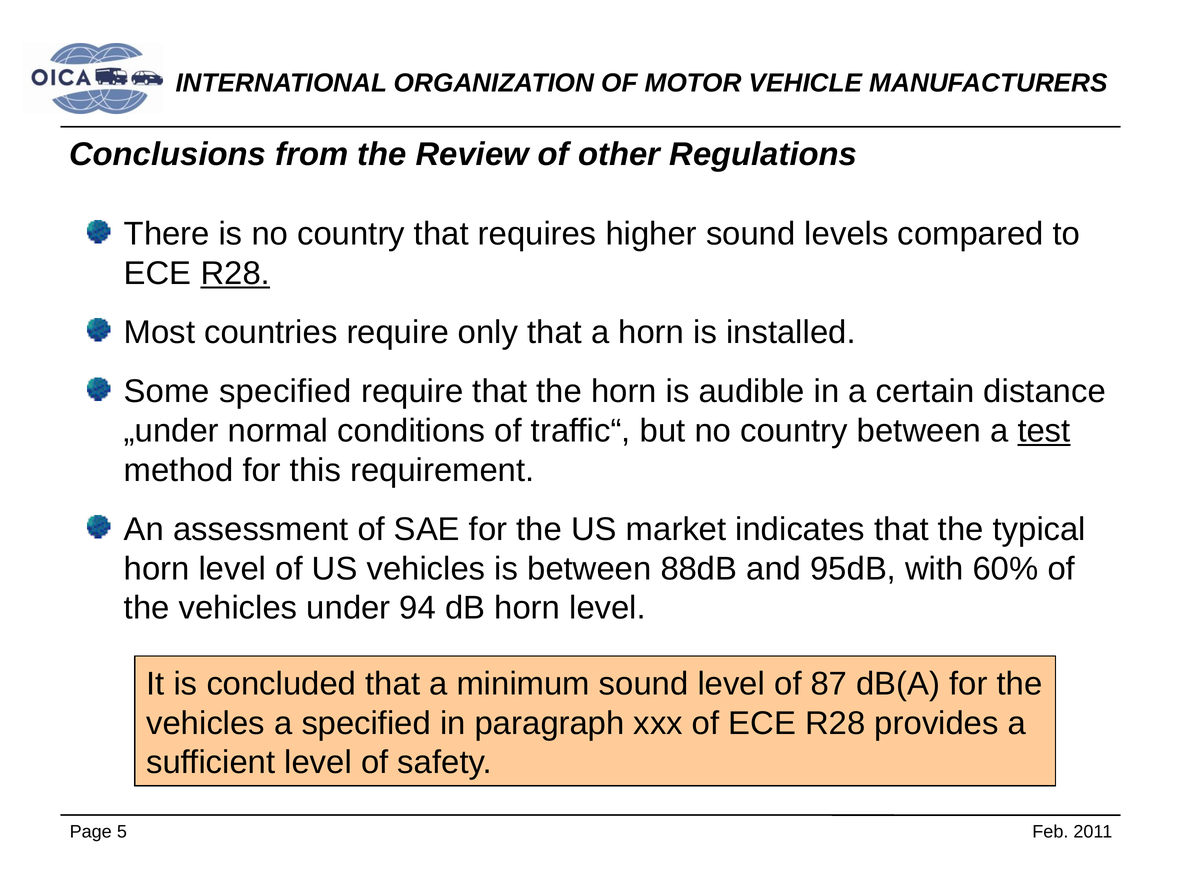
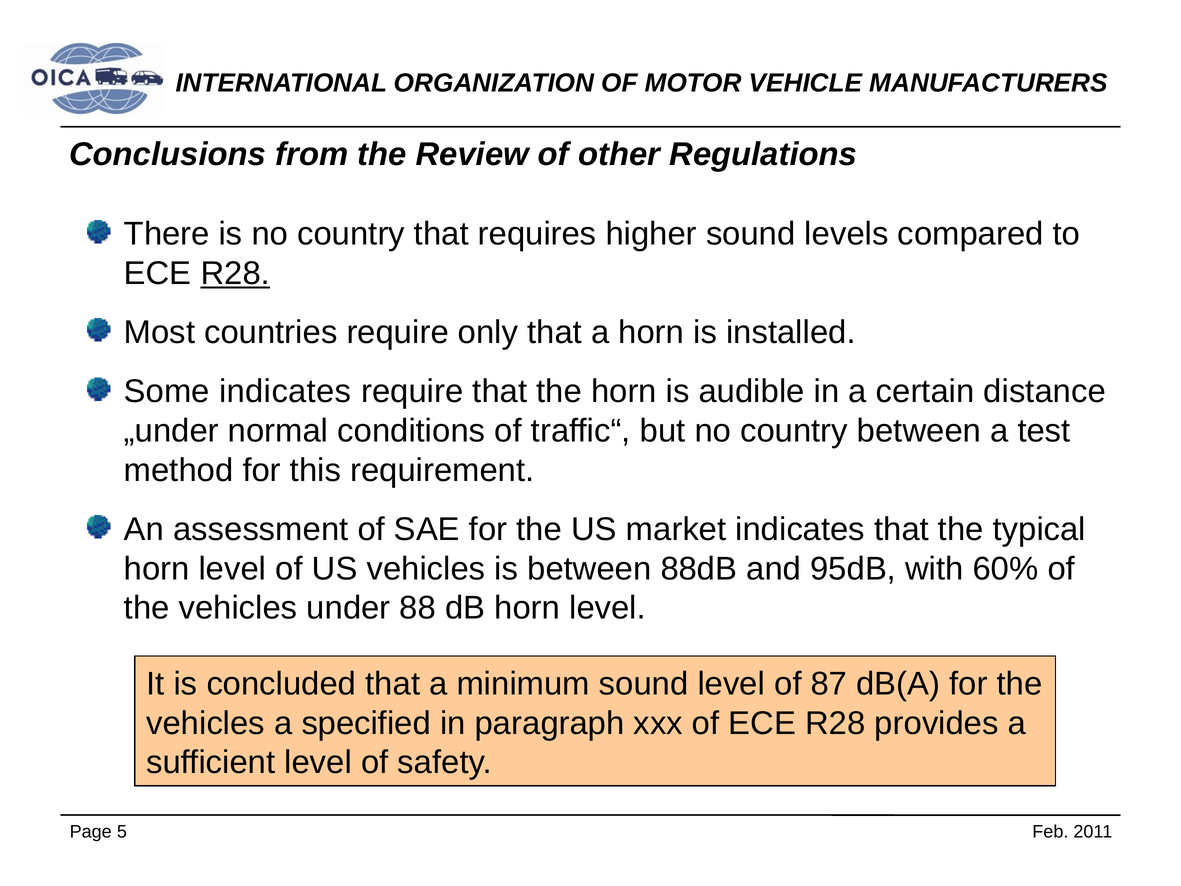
Some specified: specified -> indicates (285, 391)
test underline: present -> none (1044, 431)
94: 94 -> 88 (418, 608)
